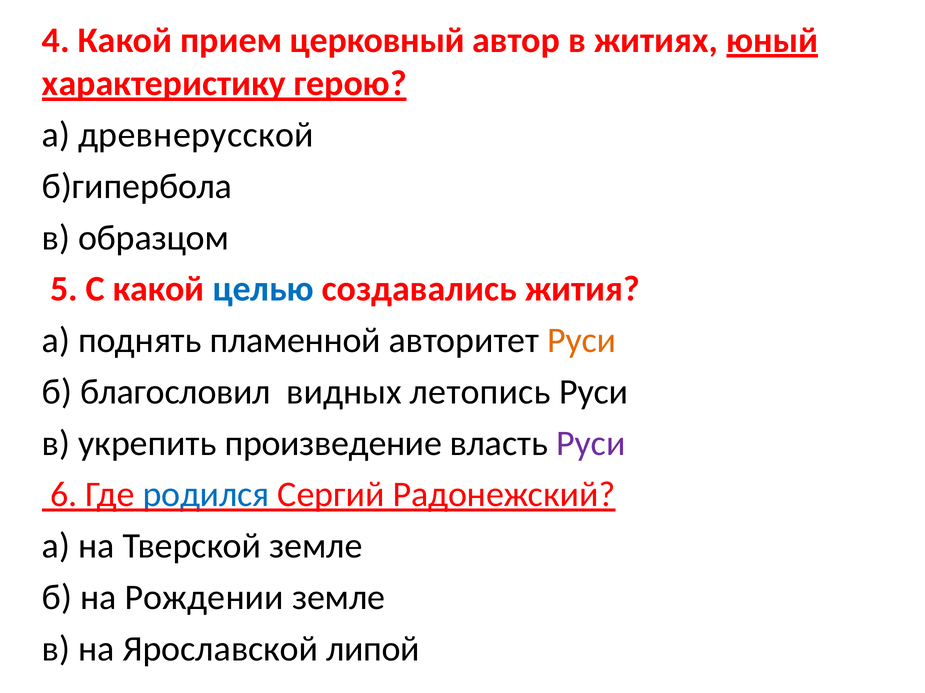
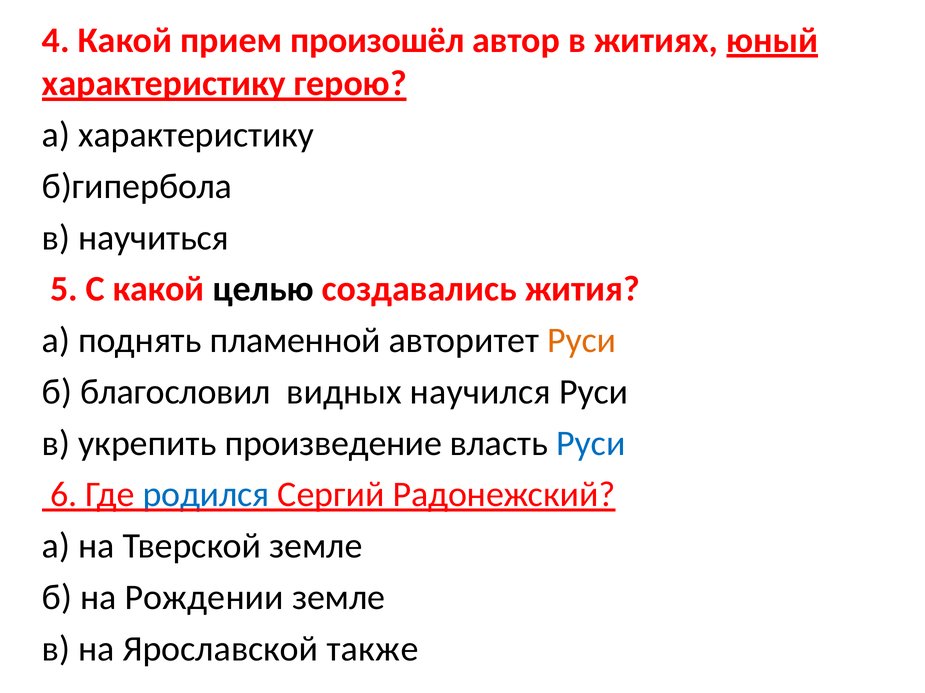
церковный: церковный -> произошёл (377, 41)
а древнерусской: древнерусской -> характеристику (196, 135)
образцом: образцом -> научиться (153, 238)
целью colour: blue -> black (263, 289)
летопись: летопись -> научился (480, 392)
Руси colour: purple -> blue (591, 444)
липой: липой -> также (373, 649)
